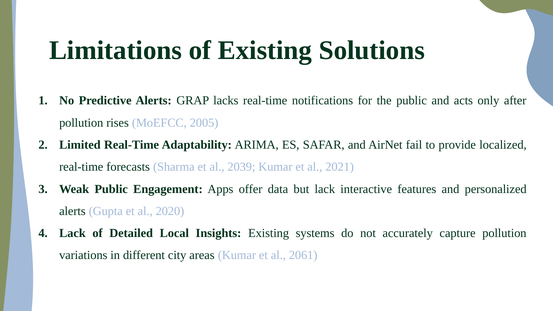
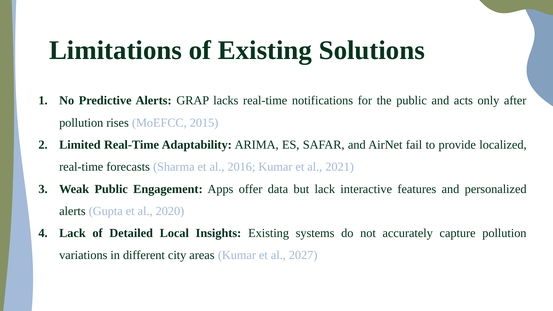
2005: 2005 -> 2015 (204, 123)
2039: 2039 -> 2016 (241, 167)
2061: 2061 -> 2027 (303, 255)
